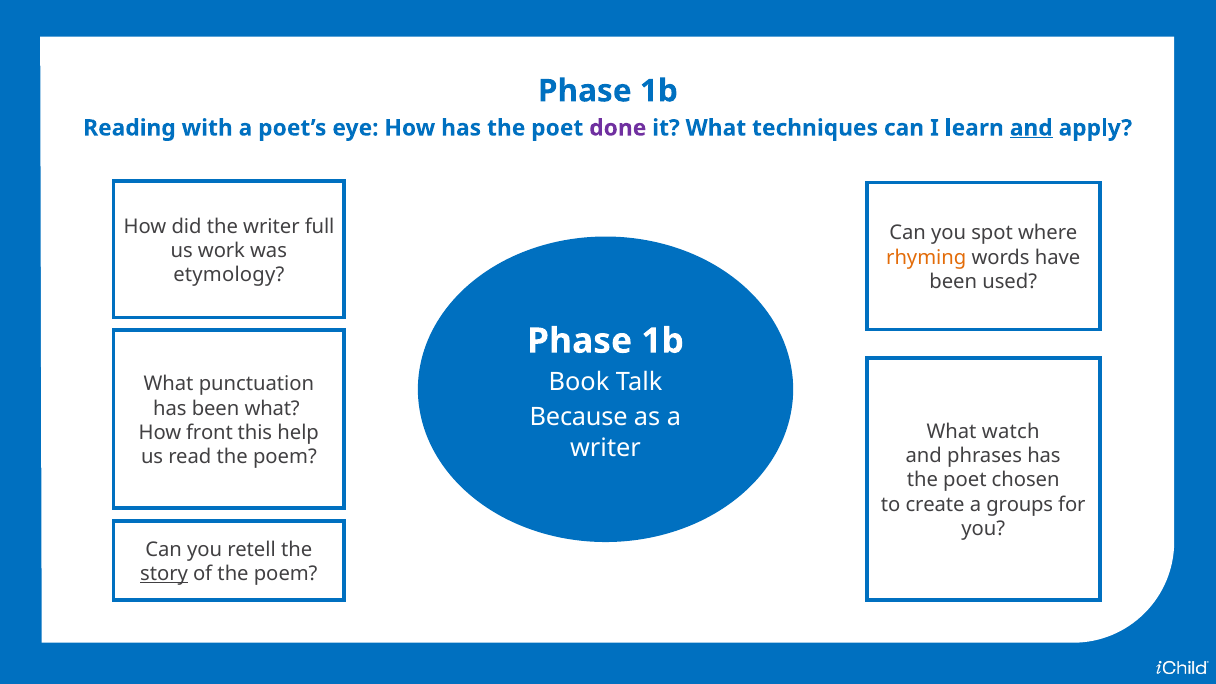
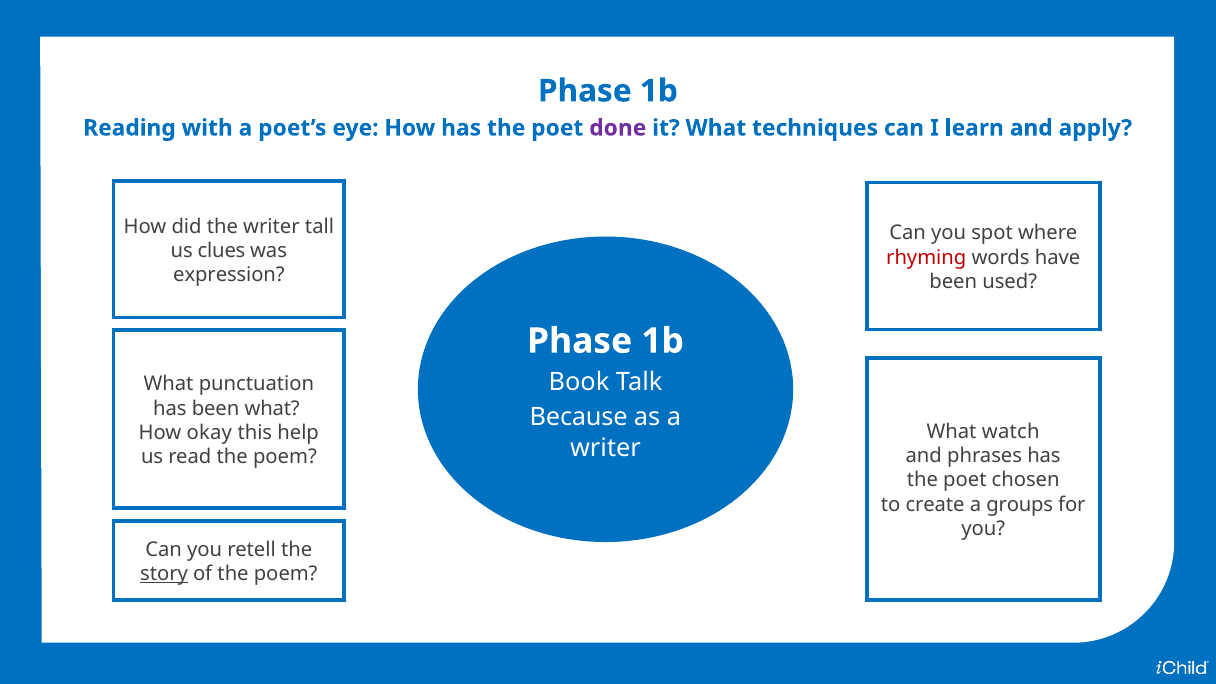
and underline: present -> none (1031, 128)
full: full -> tall (320, 227)
work: work -> clues (222, 251)
rhyming colour: orange -> red (926, 257)
etymology: etymology -> expression (229, 275)
front: front -> okay (209, 433)
